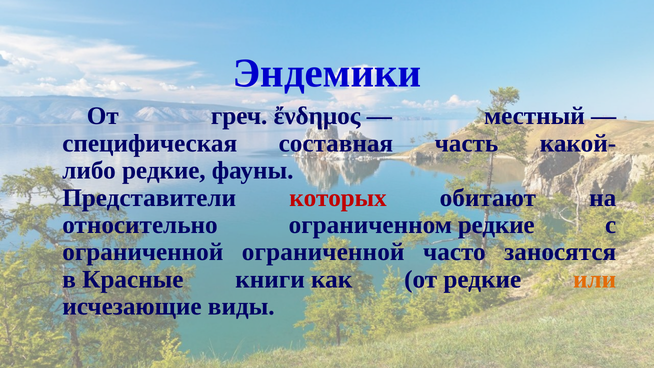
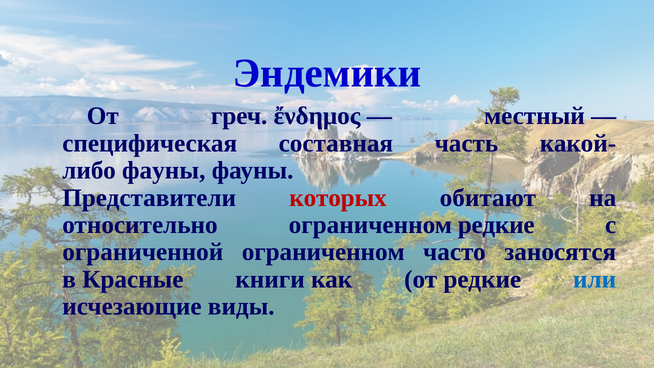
редкие: редкие -> фауны (164, 170)
ограниченной ограниченной: ограниченной -> ограниченном (323, 252)
или colour: orange -> blue (595, 279)
